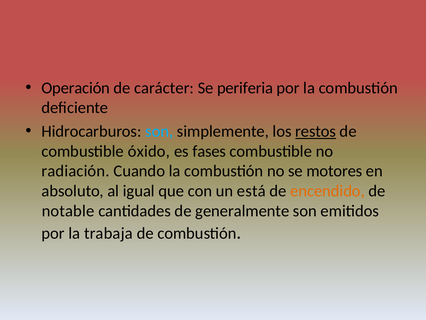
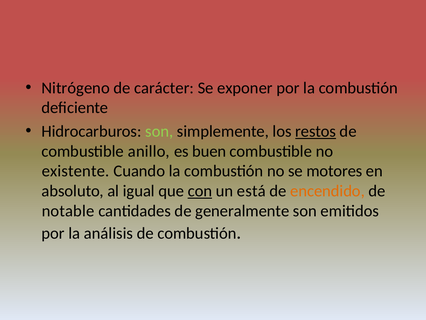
Operación: Operación -> Nitrógeno (76, 88)
periferia: periferia -> exponer (245, 88)
son colour: light blue -> light green (159, 131)
óxido: óxido -> anillo (149, 151)
fases: fases -> buen (209, 151)
radiación: radiación -> existente (76, 171)
con underline: none -> present (200, 191)
trabaja: trabaja -> análisis (108, 233)
